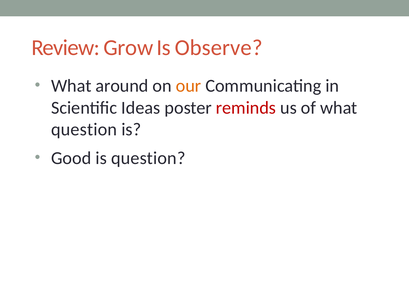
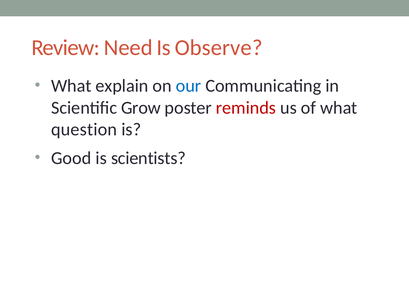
Grow: Grow -> Need (128, 48)
around: around -> explain (122, 86)
our colour: orange -> blue (189, 86)
Ideas: Ideas -> Grow (141, 108)
is question: question -> scientists (148, 158)
